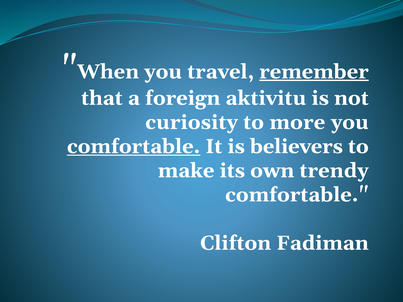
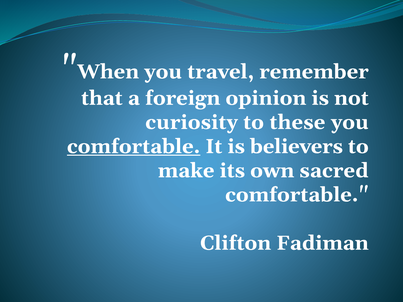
remember underline: present -> none (314, 72)
aktivitu: aktivitu -> opinion (266, 98)
more: more -> these (297, 122)
trendy: trendy -> sacred (334, 171)
